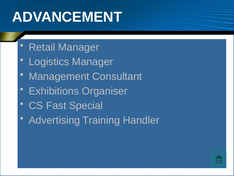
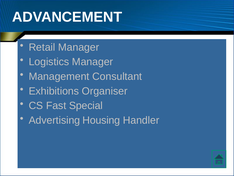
Training: Training -> Housing (101, 120)
